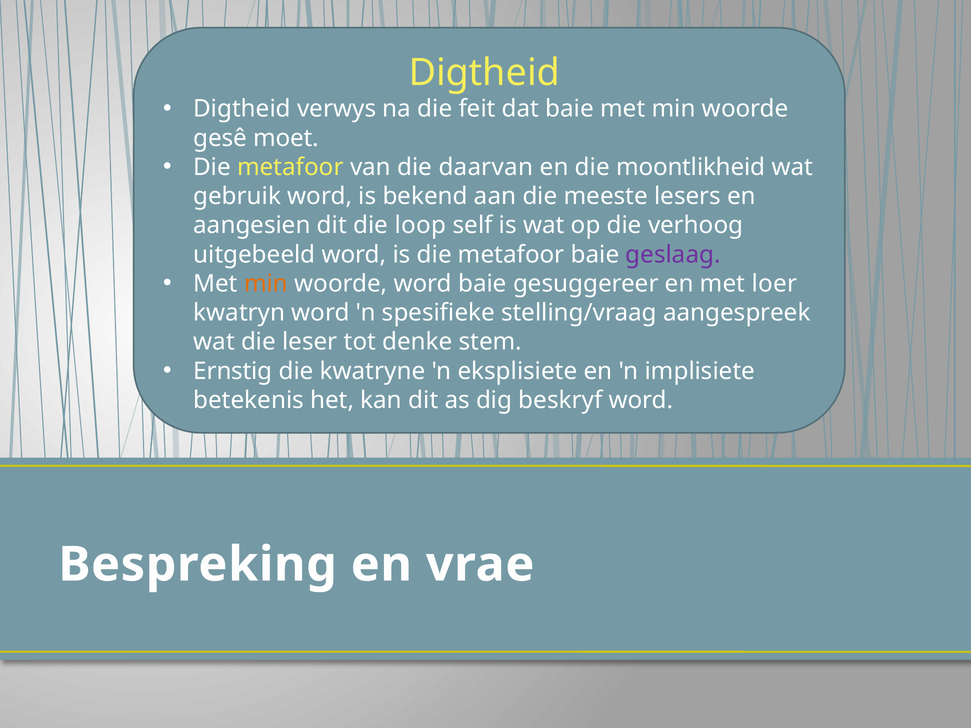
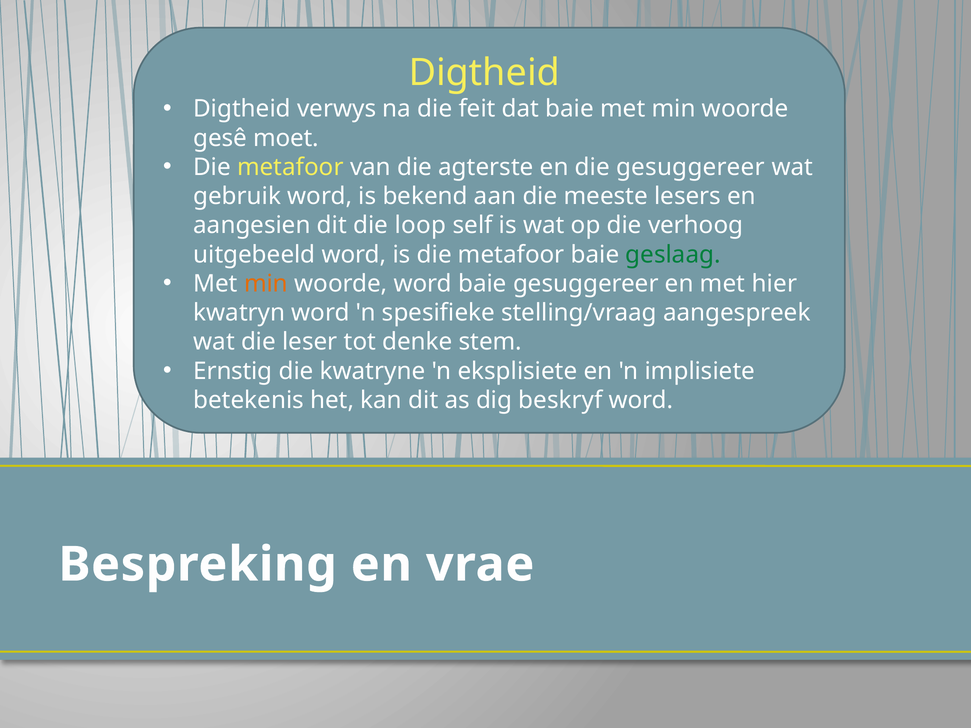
daarvan: daarvan -> agterste (486, 167)
die moontlikheid: moontlikheid -> gesuggereer (690, 167)
geslaag colour: purple -> green (673, 255)
loer: loer -> hier (774, 284)
